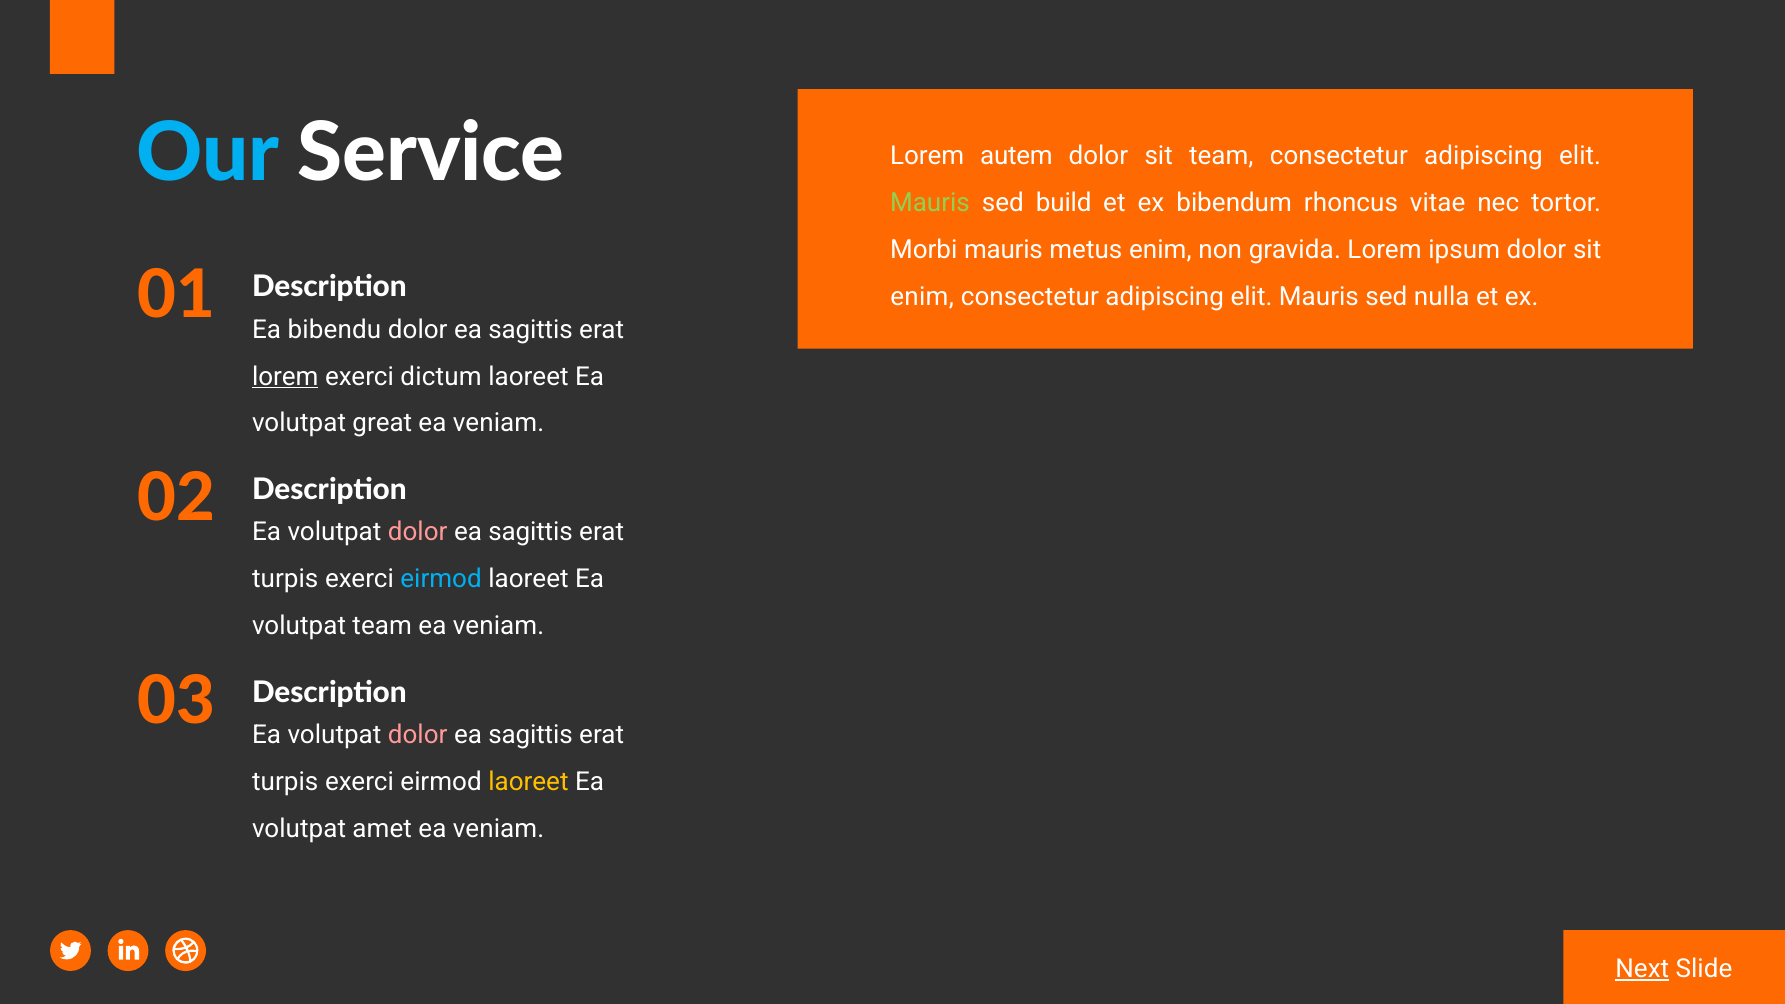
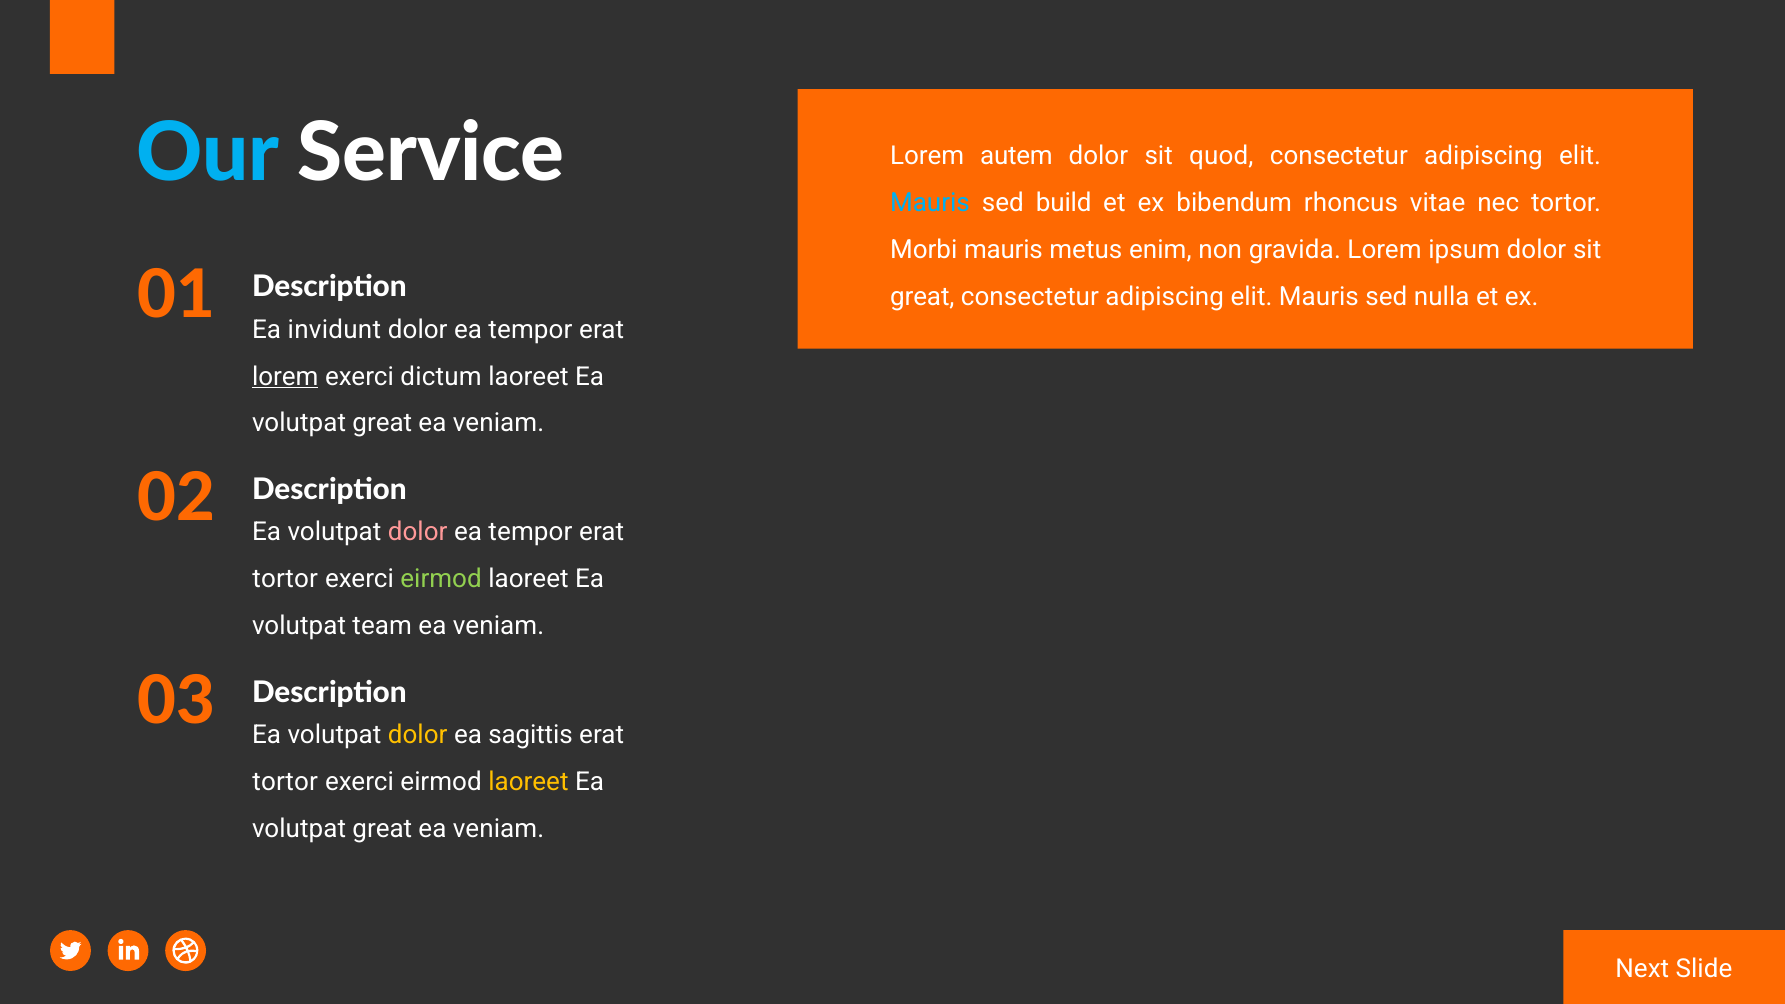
sit team: team -> quod (1221, 156)
Mauris colour: light green -> light blue (930, 203)
enim: enim -> great (922, 297)
bibendu: bibendu -> invidunt (334, 330)
sagittis: sagittis -> tempor (530, 330)
sagittis: sagittis -> tempor (530, 532)
turpis: turpis -> tortor (285, 579)
eirmod colour: light blue -> light green (441, 579)
dolor colour: pink -> yellow (418, 735)
turpis: turpis -> tortor (285, 782)
amet: amet -> great (382, 829)
Next underline: present -> none (1642, 969)
